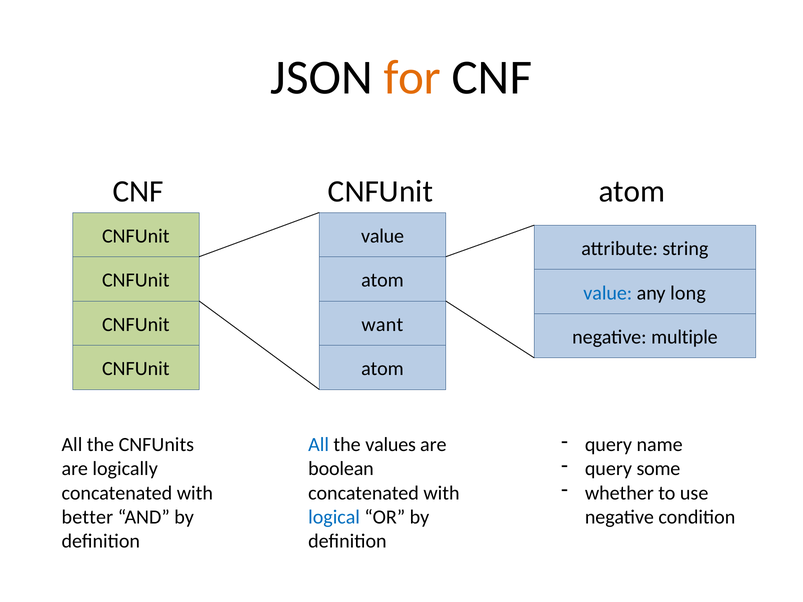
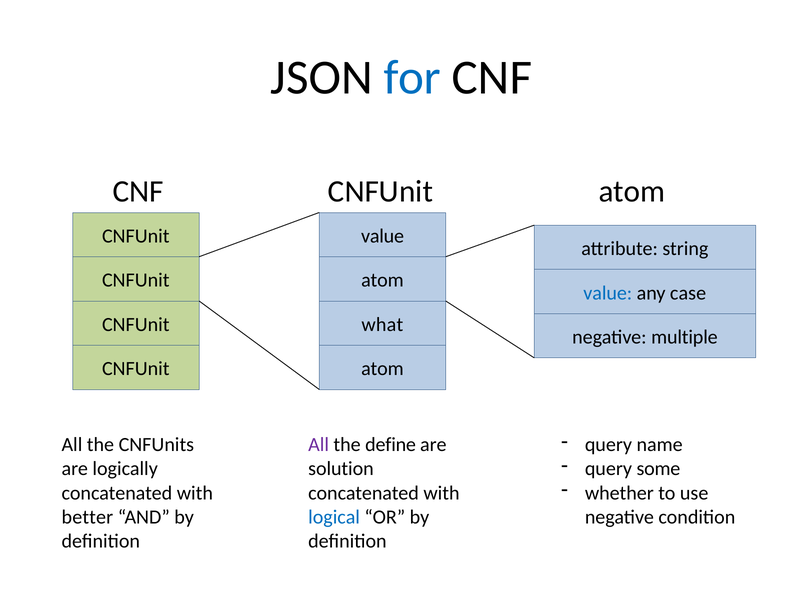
for colour: orange -> blue (412, 78)
long: long -> case (688, 293)
want: want -> what (382, 325)
All colour: blue -> purple (319, 445)
values: values -> define (391, 445)
boolean: boolean -> solution (341, 469)
